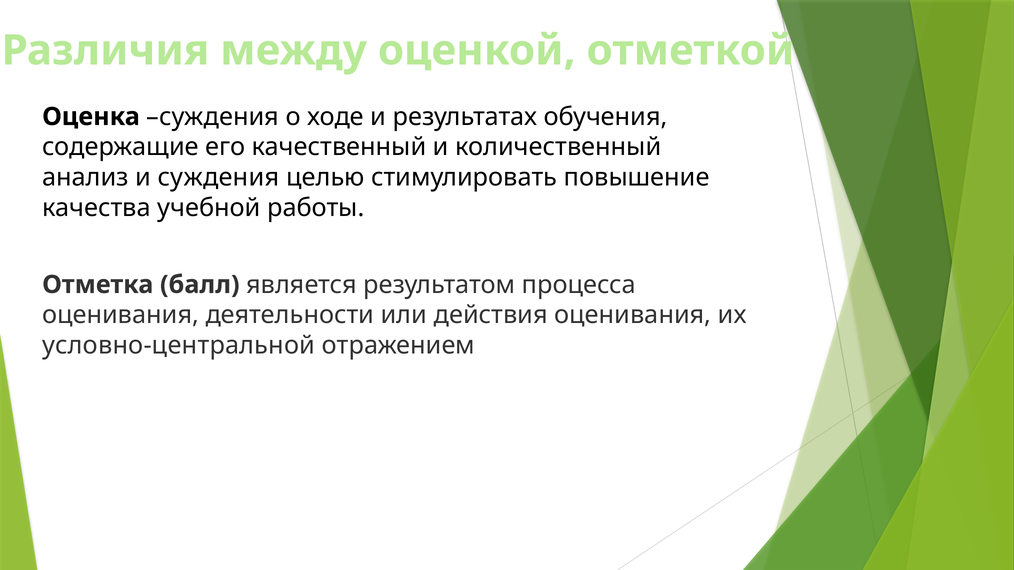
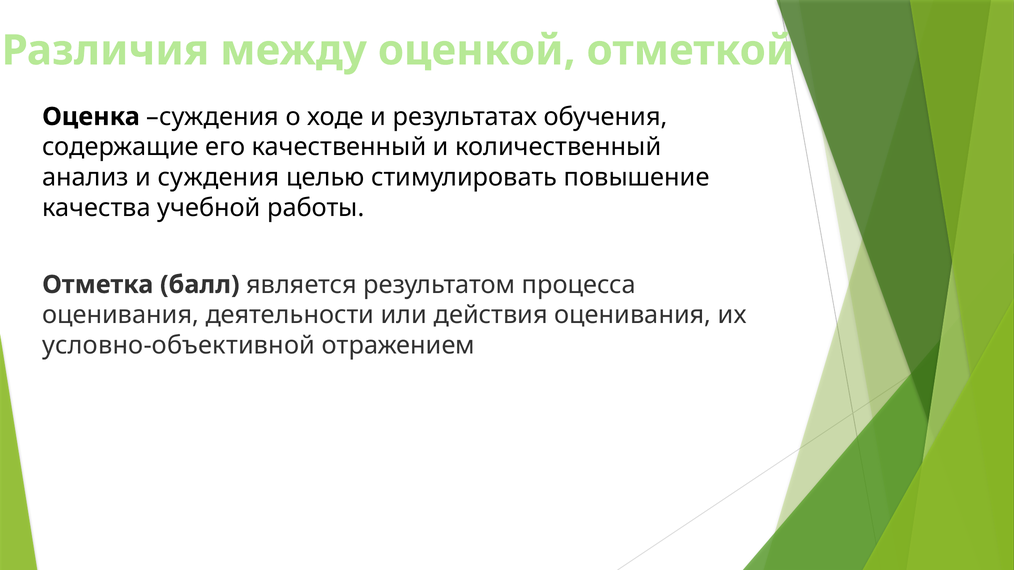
условно-центральной: условно-центральной -> условно-объективной (179, 346)
